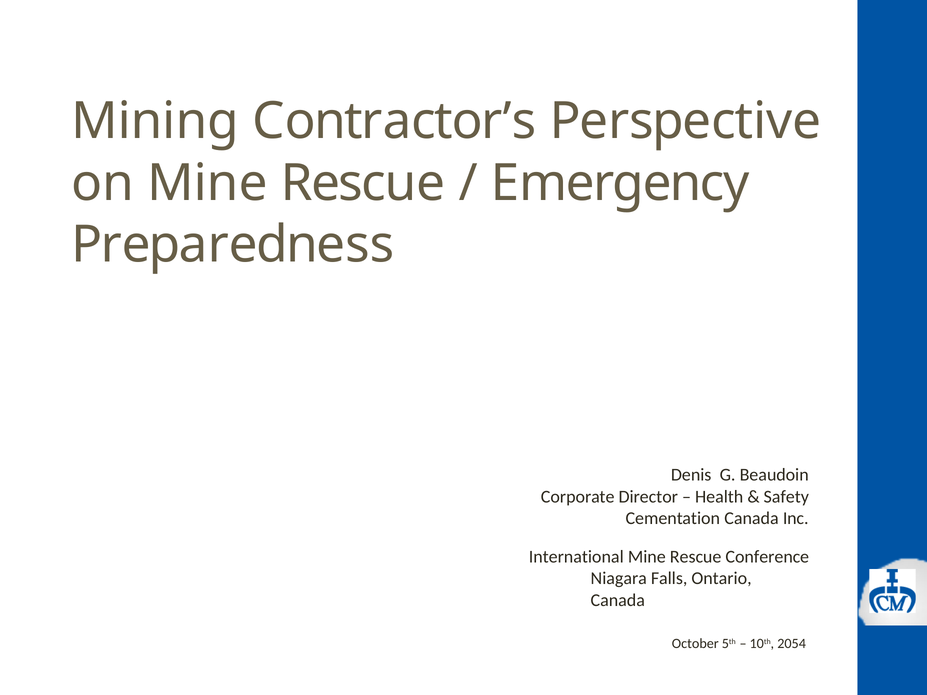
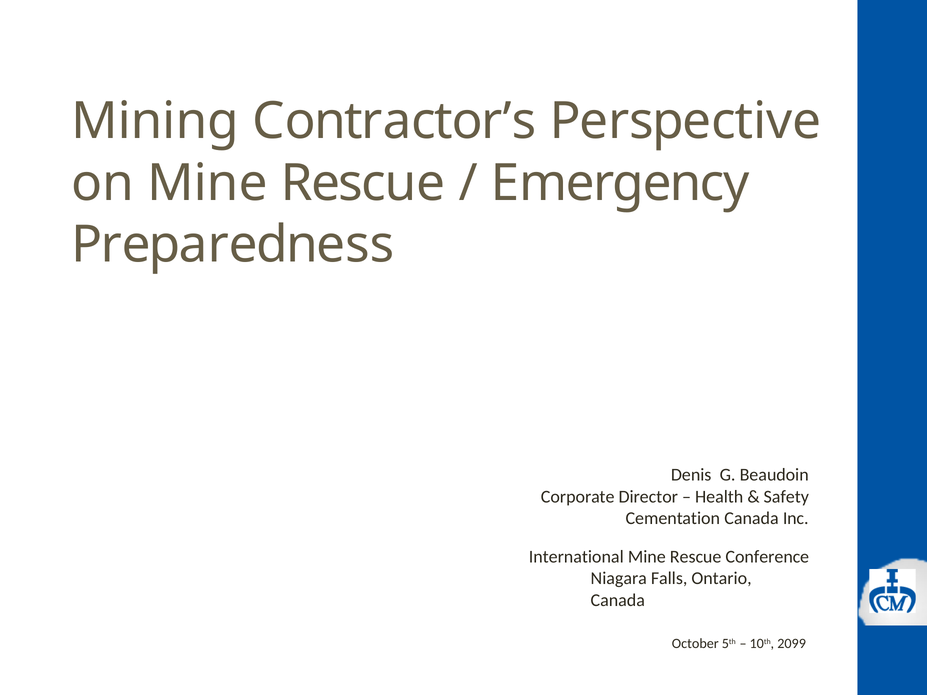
2054: 2054 -> 2099 (792, 644)
